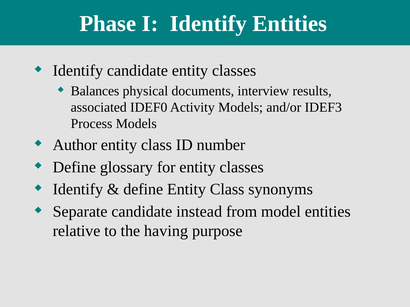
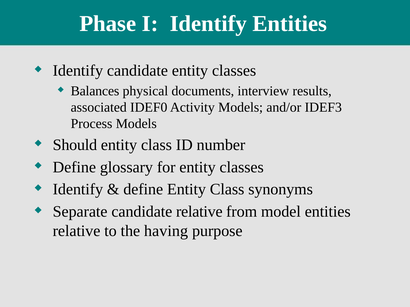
Author: Author -> Should (75, 145)
candidate instead: instead -> relative (199, 212)
